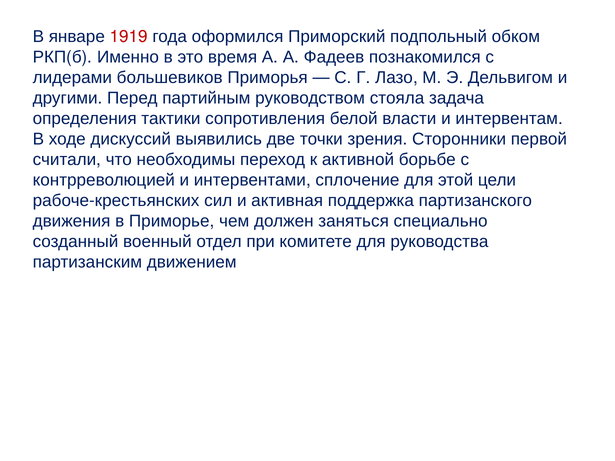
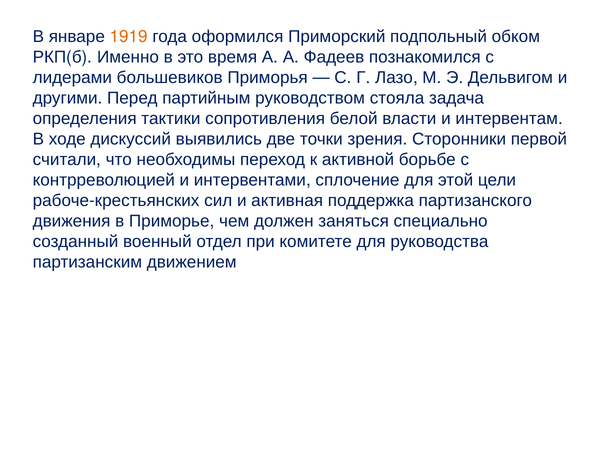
1919 colour: red -> orange (129, 37)
